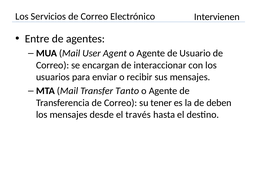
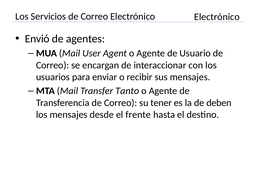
Intervienen: Intervienen -> Electrónico (217, 17)
Entre: Entre -> Envió (37, 39)
través: través -> frente (138, 115)
